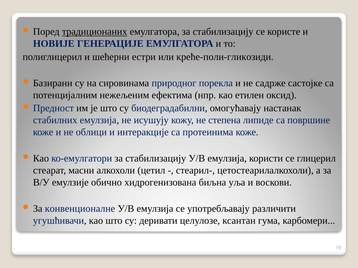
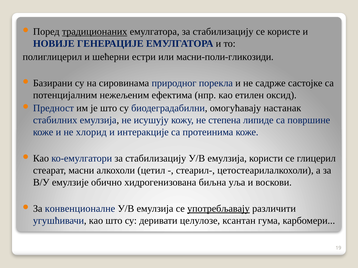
креће-поли-гликозиди: креће-поли-гликозиди -> масни-поли-гликозиди (225, 57)
облици: облици -> хлорид (91, 132)
употребљавају underline: none -> present (218, 209)
